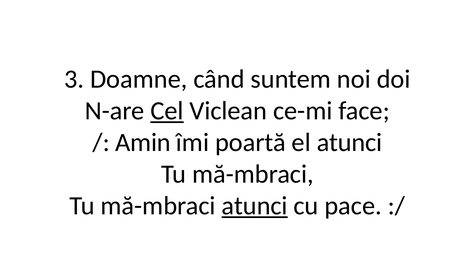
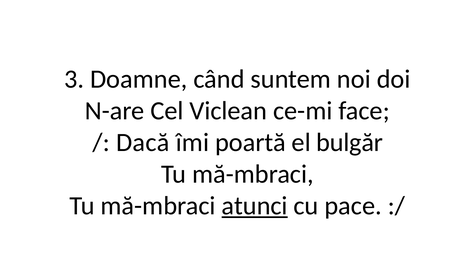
Cel underline: present -> none (167, 111)
Amin: Amin -> Dacă (143, 143)
el atunci: atunci -> bulgăr (350, 143)
